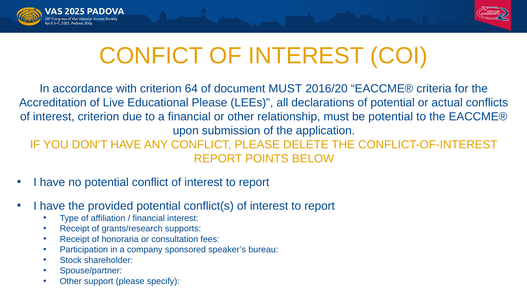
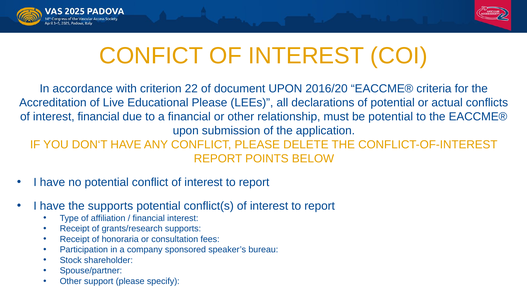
64: 64 -> 22 (191, 89)
document MUST: MUST -> UPON (285, 89)
interest criterion: criterion -> financial (99, 117)
the provided: provided -> supports (111, 206)
